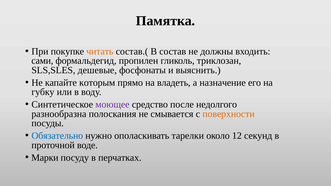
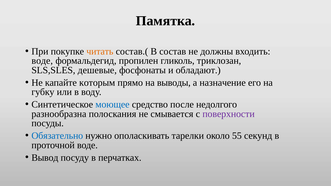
сами: сами -> воде (42, 61)
выяснить: выяснить -> обладают (198, 70)
владеть: владеть -> выводы (174, 83)
моющее colour: purple -> blue (112, 105)
поверхности colour: orange -> purple (229, 114)
12: 12 -> 55 (237, 136)
Марки: Марки -> Вывод (45, 158)
